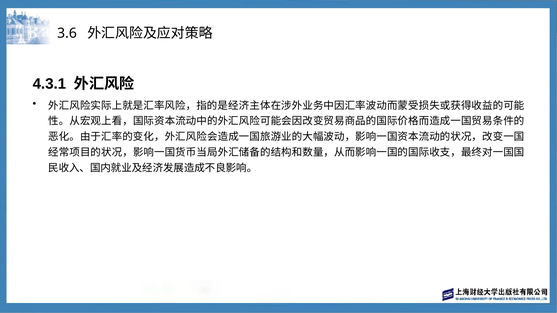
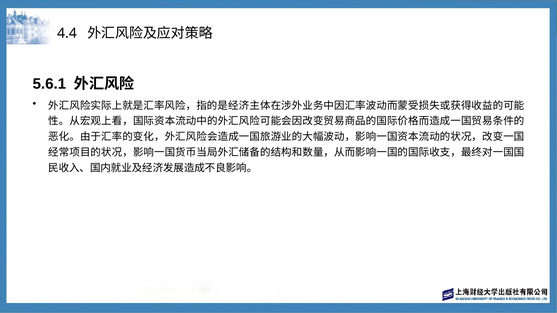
3.6: 3.6 -> 4.4 (67, 33)
4.3.1: 4.3.1 -> 5.6.1 (49, 84)
